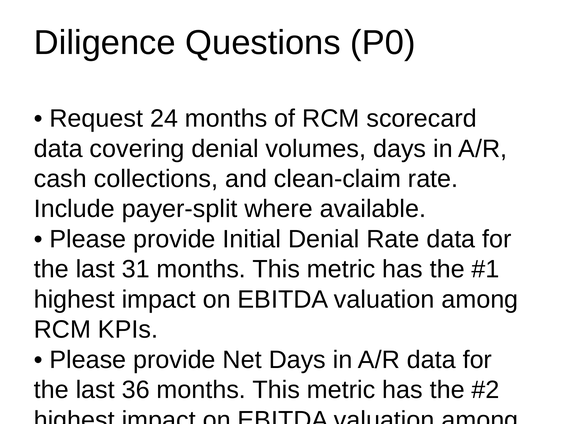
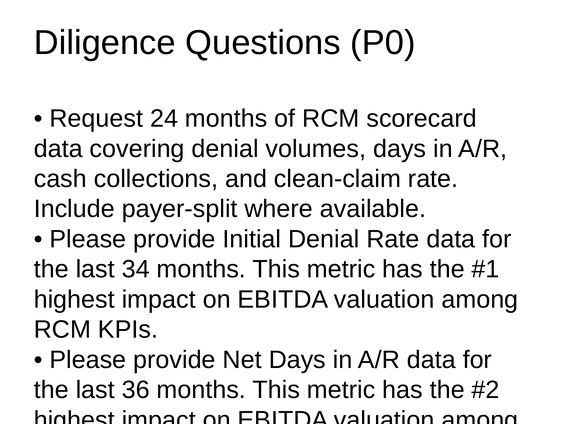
31: 31 -> 34 (136, 269)
